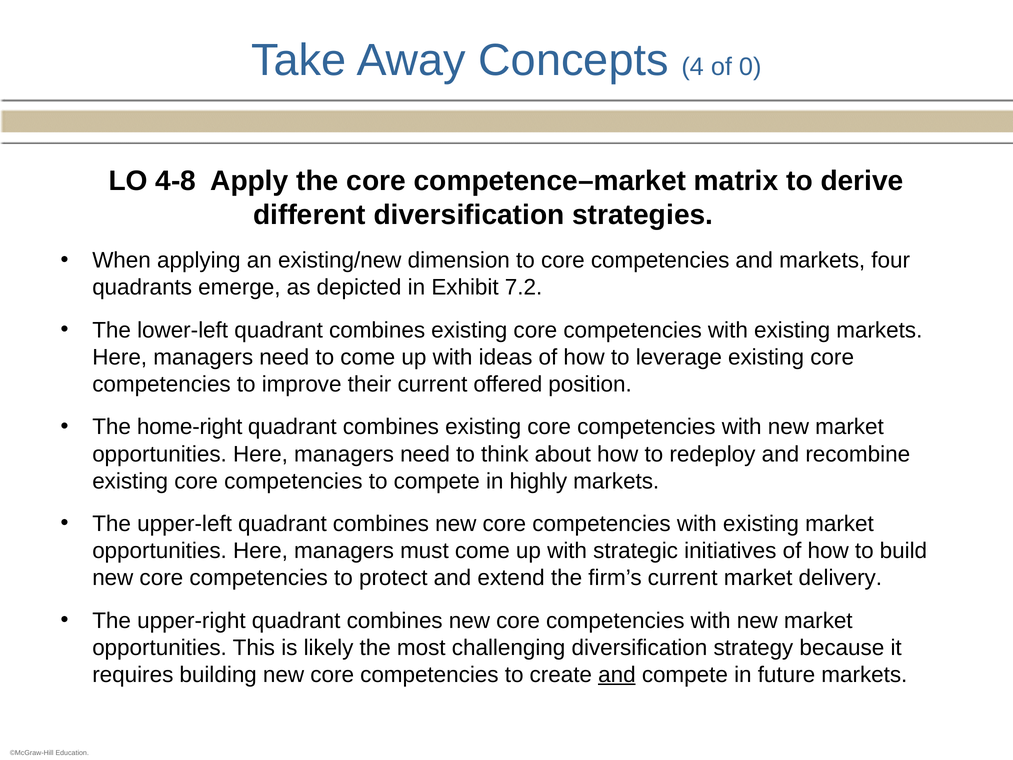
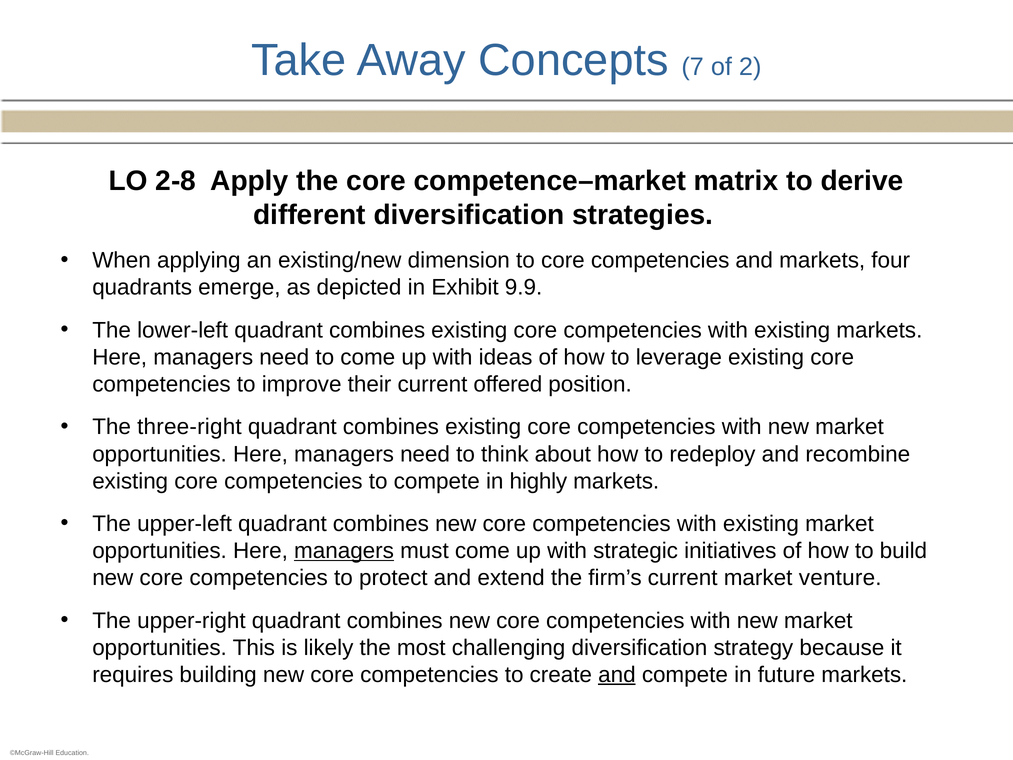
4: 4 -> 7 (693, 67)
0: 0 -> 2 (750, 67)
4-8: 4-8 -> 2-8 (176, 181)
7.2: 7.2 -> 9.9 (524, 287)
home-right: home-right -> three-right (189, 427)
managers underline: none -> present (344, 551)
delivery: delivery -> venture (840, 578)
